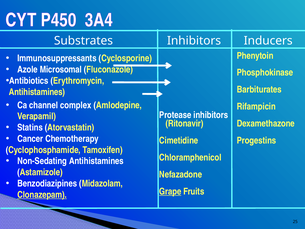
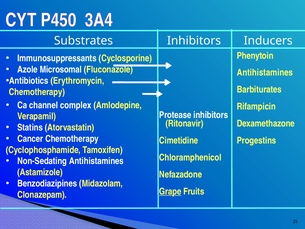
Phosphokinase: Phosphokinase -> Antihistamines (265, 73)
Antihistamines: Antihistamines -> Chemotherapy (37, 92)
Clonazepam underline: present -> none (42, 195)
